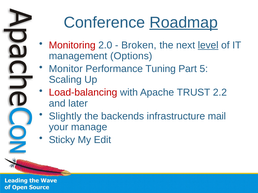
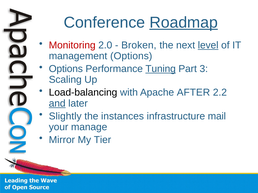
Monitor: Monitor -> Options (66, 69)
Tuning underline: none -> present (161, 69)
5: 5 -> 3 (204, 69)
Load-balancing colour: red -> black (83, 93)
TRUST: TRUST -> AFTER (193, 93)
and underline: none -> present (57, 104)
backends: backends -> instances (122, 116)
Sticky: Sticky -> Mirror (62, 140)
Edit: Edit -> Tier (102, 140)
